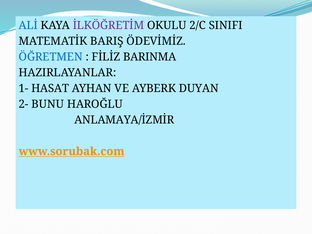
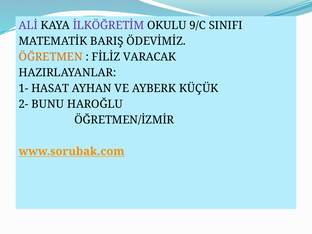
ALİ colour: blue -> purple (28, 25)
2/C: 2/C -> 9/C (198, 25)
ÖĞRETMEN colour: blue -> orange (51, 57)
BARINMA: BARINMA -> VARACAK (150, 57)
DUYAN: DUYAN -> KÜÇÜK (199, 88)
ANLAMAYA/İZMİR: ANLAMAYA/İZMİR -> ÖĞRETMEN/İZMİR (124, 120)
